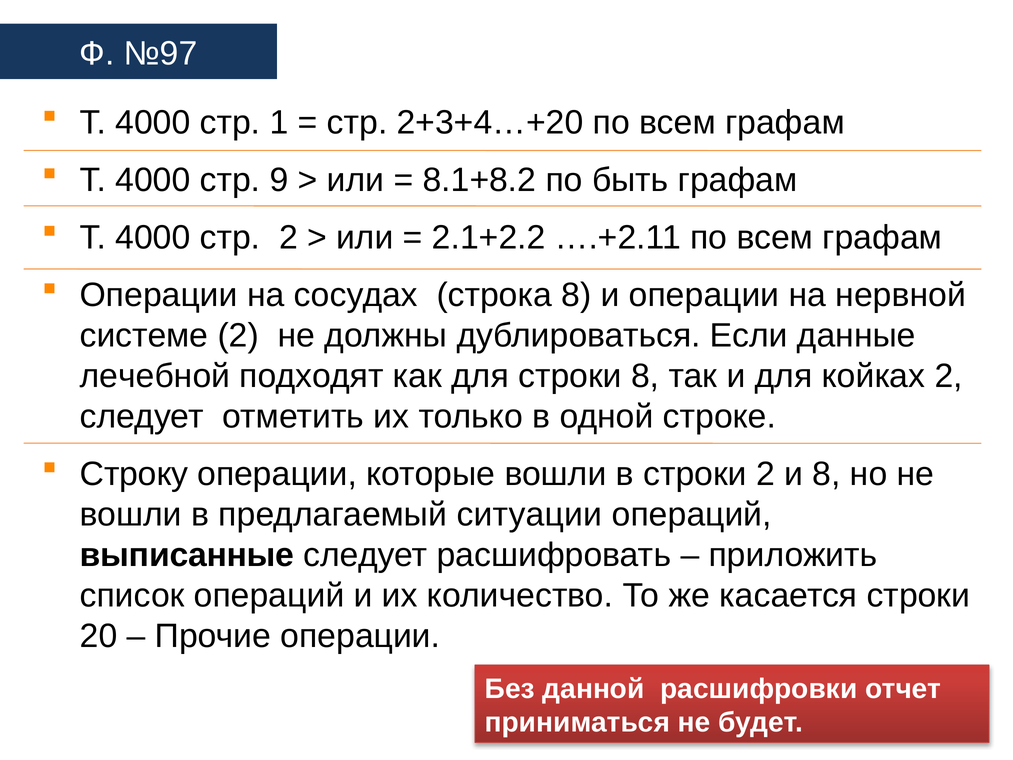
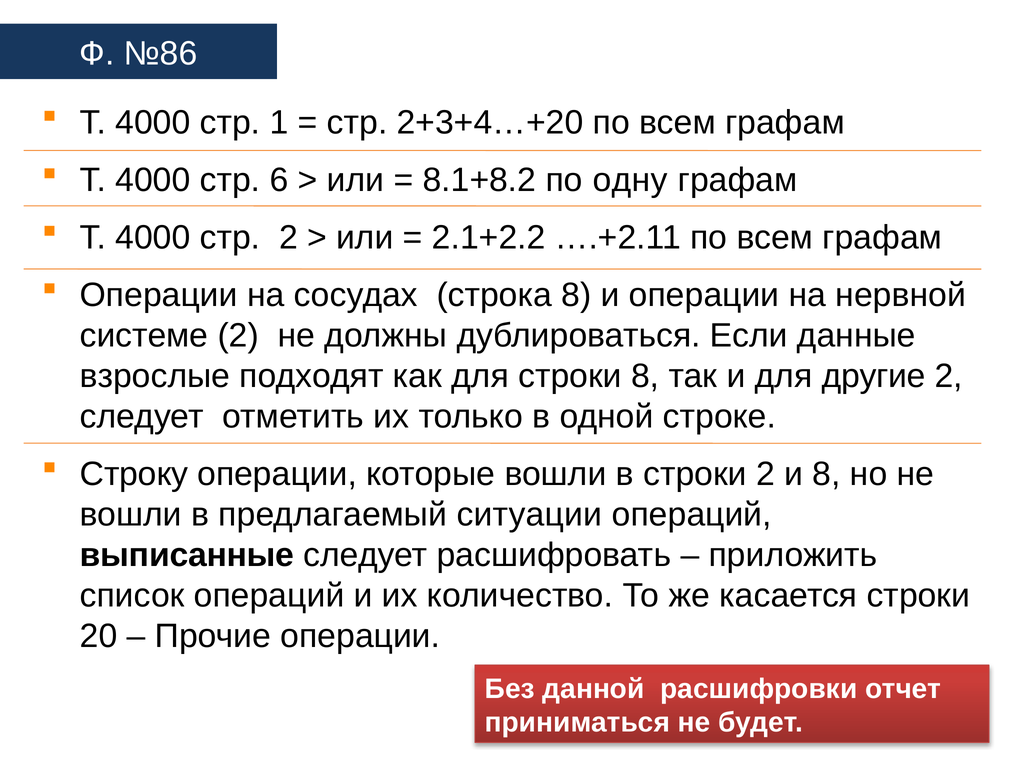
№97: №97 -> №86 (161, 54)
9: 9 -> 6 (279, 180)
быть: быть -> одну (630, 180)
лечебной: лечебной -> взрослые (155, 376)
койках: койках -> другие (874, 376)
